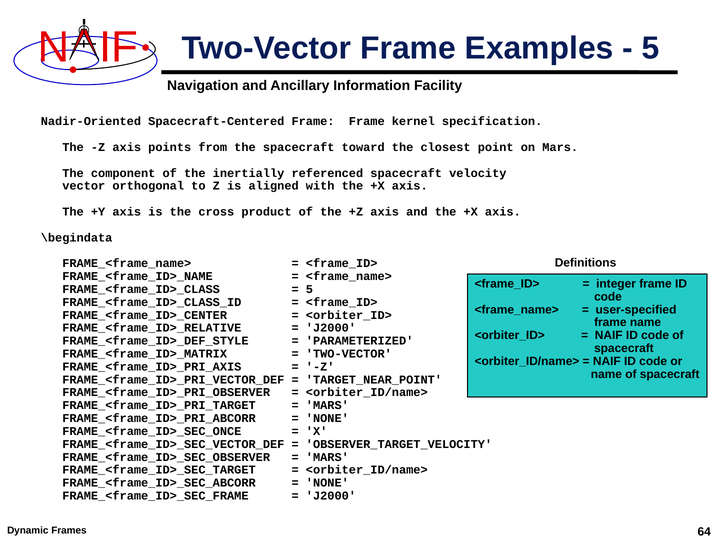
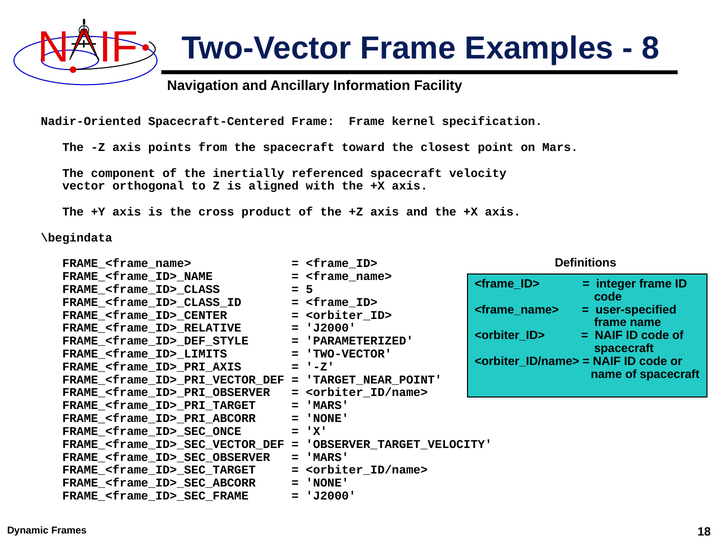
5: 5 -> 8 (651, 48)
FRAME_<frame_ID>_MATRIX: FRAME_<frame_ID>_MATRIX -> FRAME_<frame_ID>_LIMITS (145, 354)
64: 64 -> 18 (704, 531)
